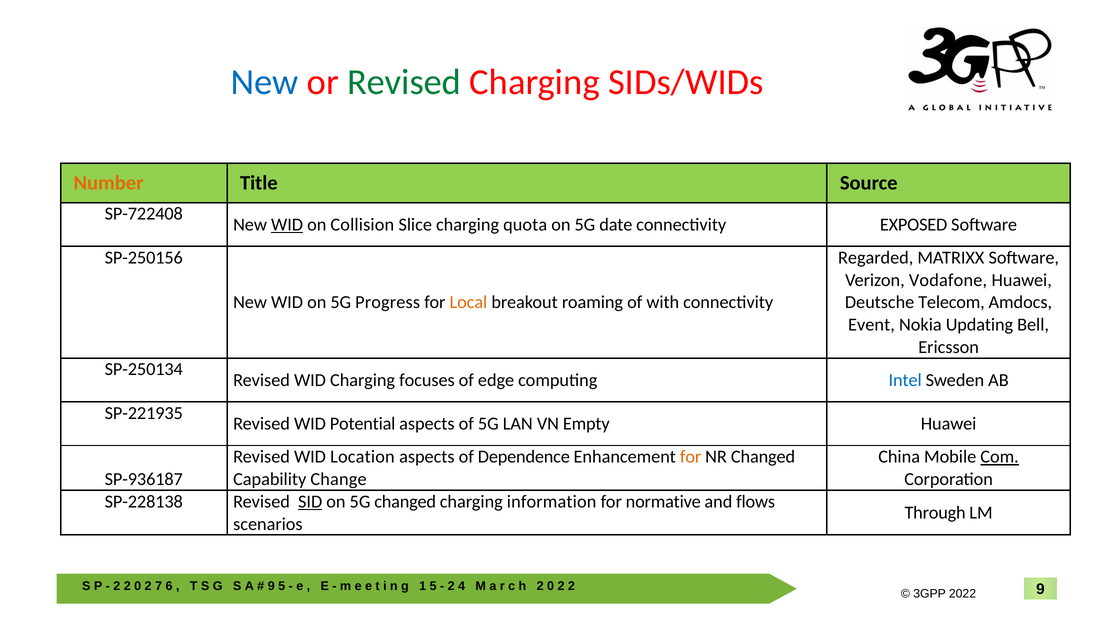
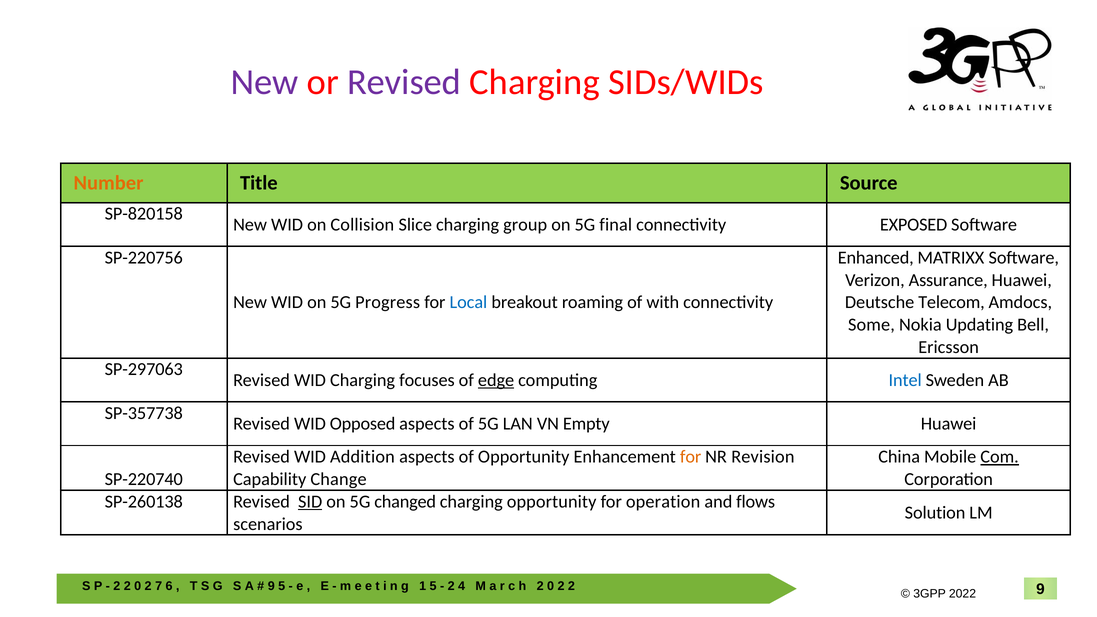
New colour: blue -> purple (265, 82)
Revised colour: green -> purple (404, 82)
SP-722408: SP-722408 -> SP-820158 (144, 214)
WID underline: present -> none (287, 225)
quota: quota -> group (525, 225)
date: date -> final (616, 225)
SP-250156: SP-250156 -> SP-220756 (144, 258)
Regarded: Regarded -> Enhanced (876, 258)
Vodafone: Vodafone -> Assurance (948, 280)
Local colour: orange -> blue (468, 302)
Event: Event -> Some (871, 325)
SP-250134: SP-250134 -> SP-297063 (144, 369)
edge underline: none -> present (496, 380)
SP-221935: SP-221935 -> SP-357738 (144, 413)
Potential: Potential -> Opposed (363, 424)
Location: Location -> Addition (362, 457)
of Dependence: Dependence -> Opportunity (524, 457)
NR Changed: Changed -> Revision (763, 457)
SP-936187: SP-936187 -> SP-220740 (144, 479)
SP-228138: SP-228138 -> SP-260138 (144, 502)
charging information: information -> opportunity (552, 502)
normative: normative -> operation (663, 502)
Through: Through -> Solution (935, 513)
